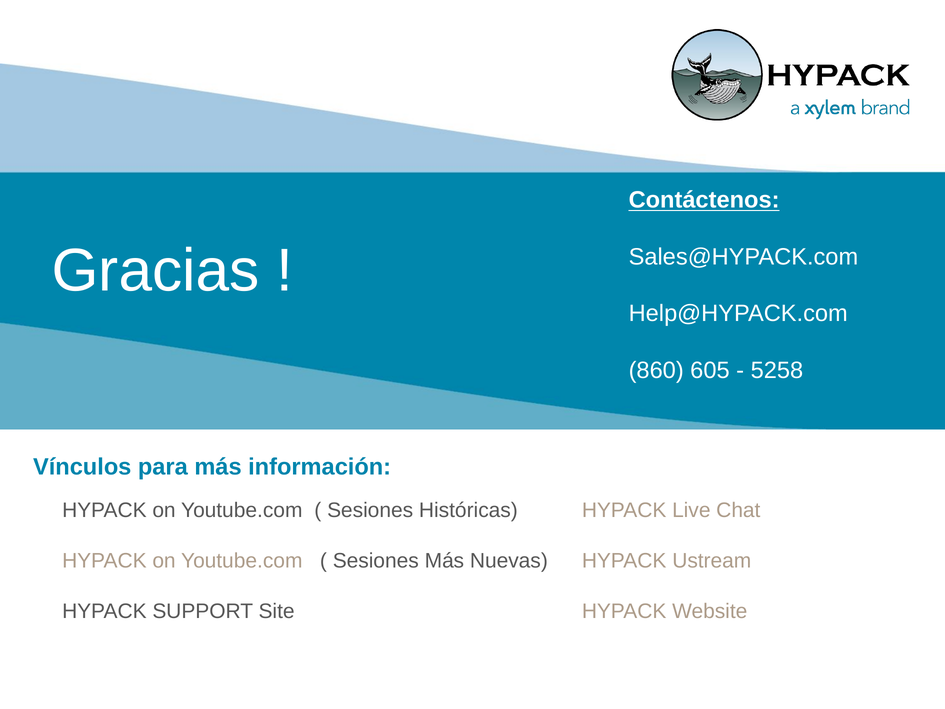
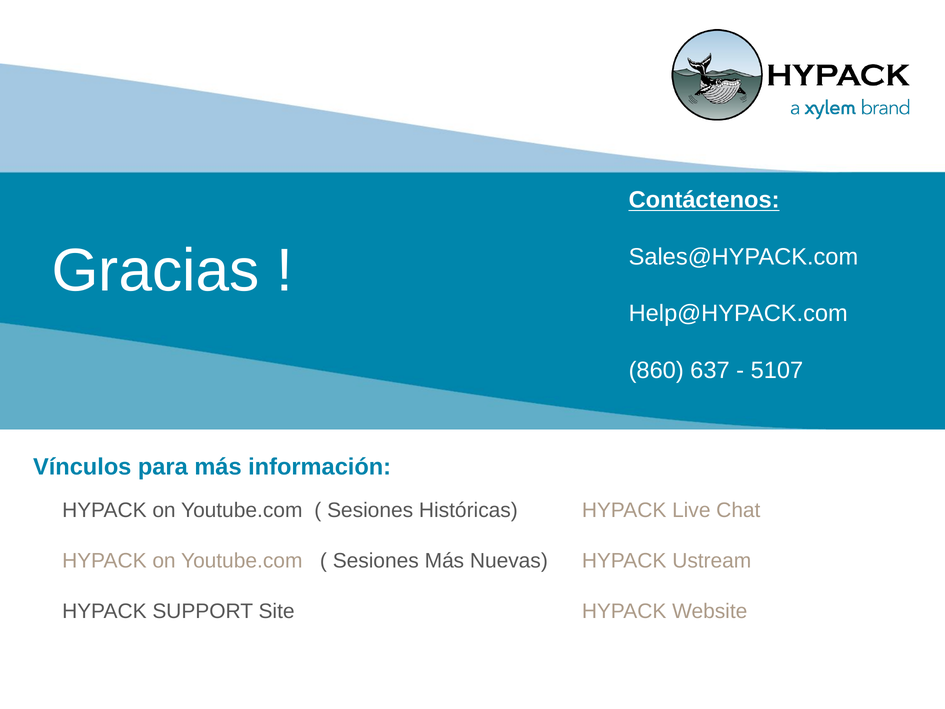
605: 605 -> 637 (710, 370)
5258: 5258 -> 5107 (777, 370)
